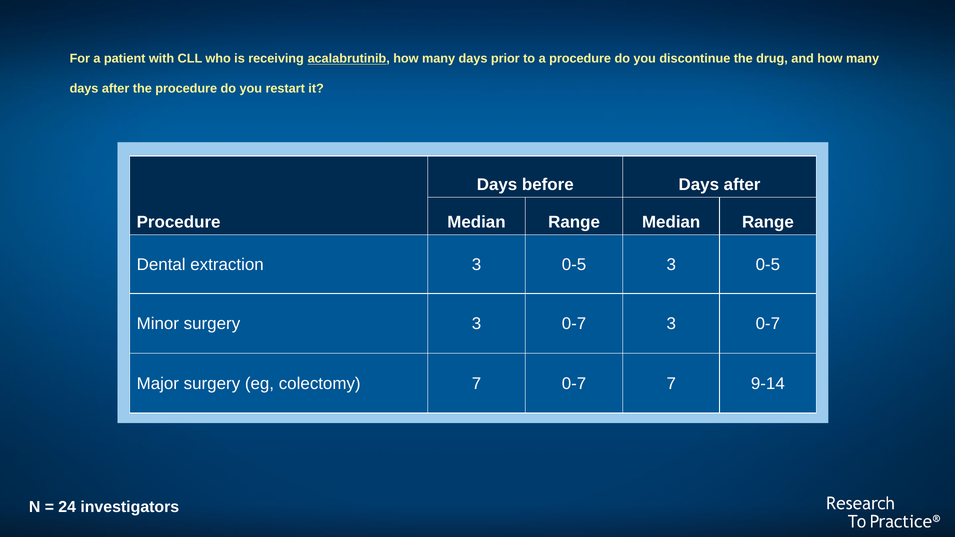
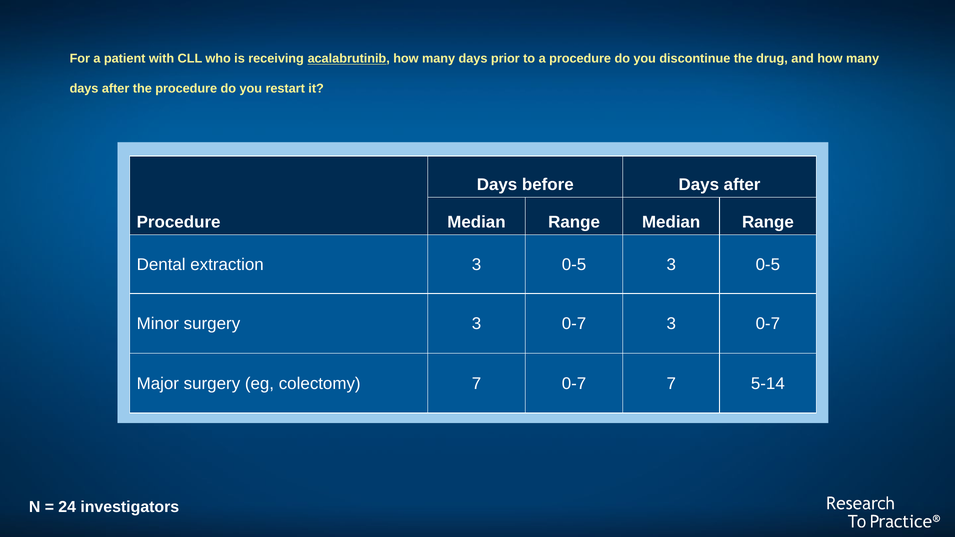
9-14: 9-14 -> 5-14 (768, 384)
